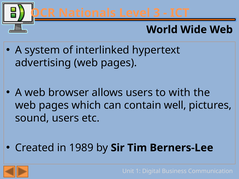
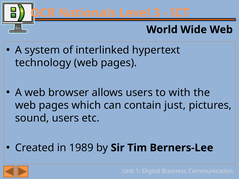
advertising: advertising -> technology (43, 63)
well: well -> just (175, 105)
